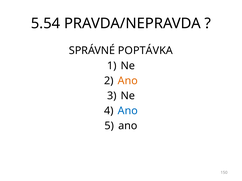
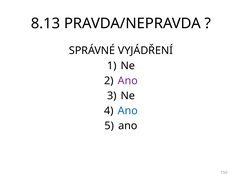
5.54: 5.54 -> 8.13 (46, 23)
POPTÁVKA: POPTÁVKA -> VYJÁDŘENÍ (145, 51)
Ano colour: orange -> purple (128, 81)
